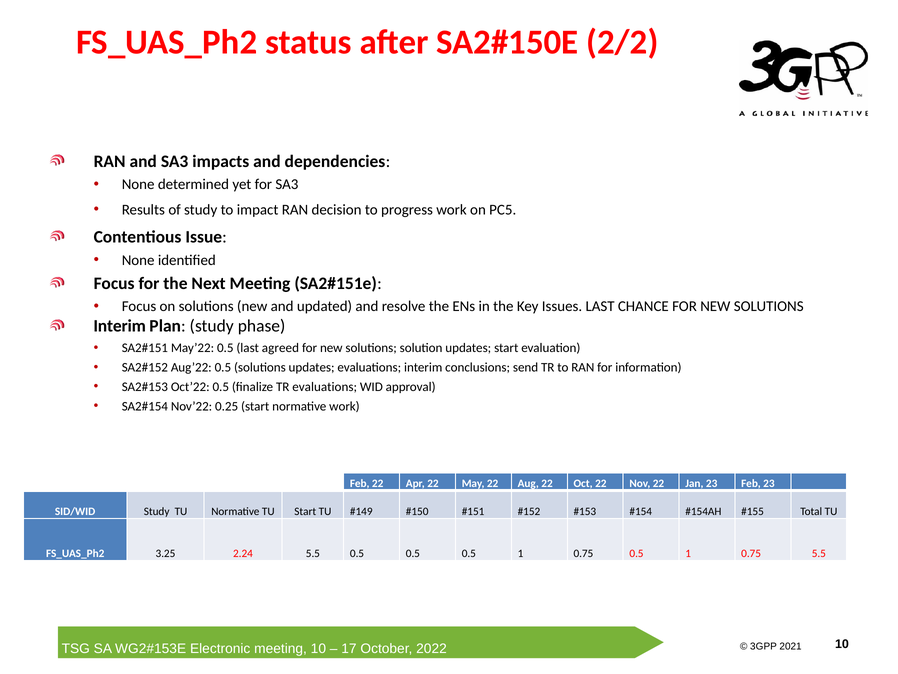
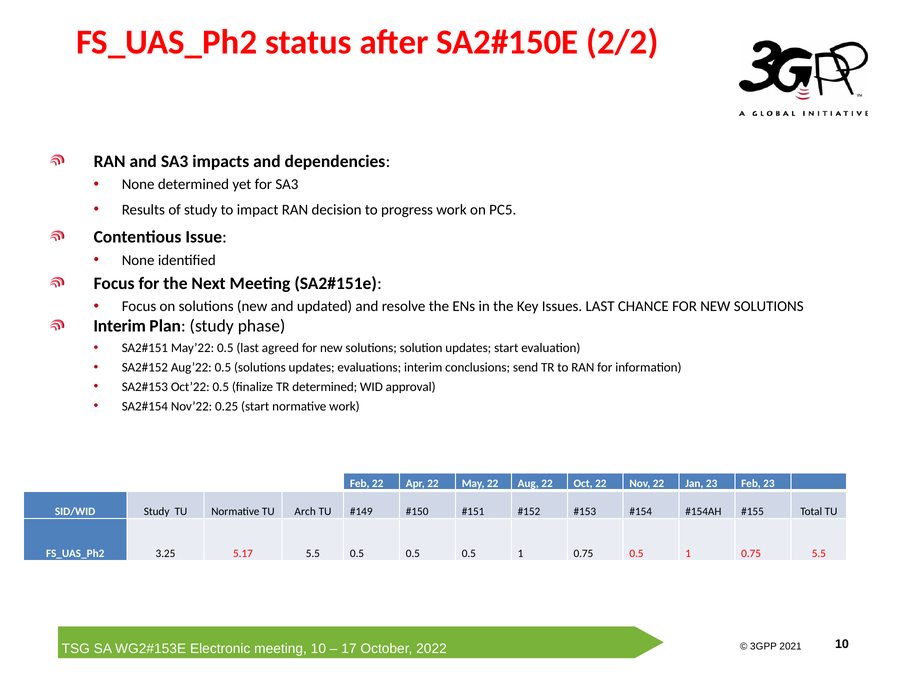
TR evaluations: evaluations -> determined (325, 387)
TU Start: Start -> Arch (305, 511)
2.24: 2.24 -> 5.17 (243, 553)
